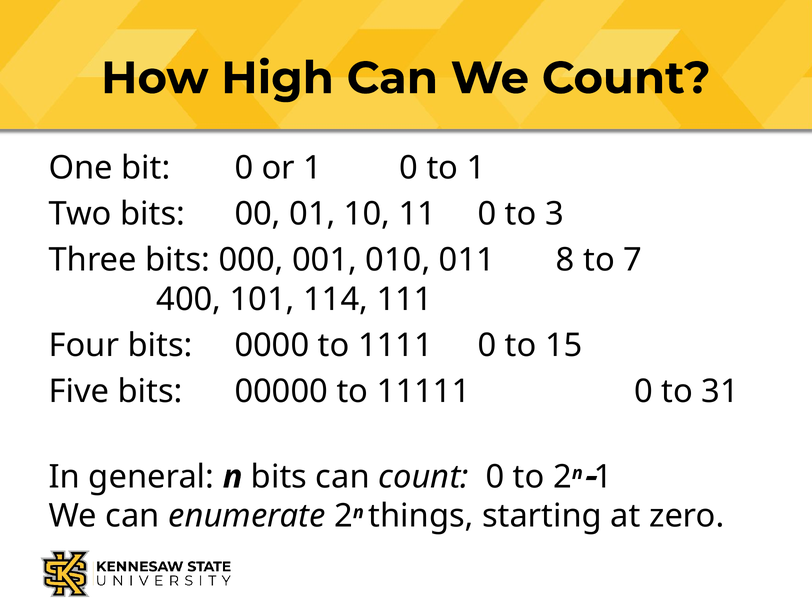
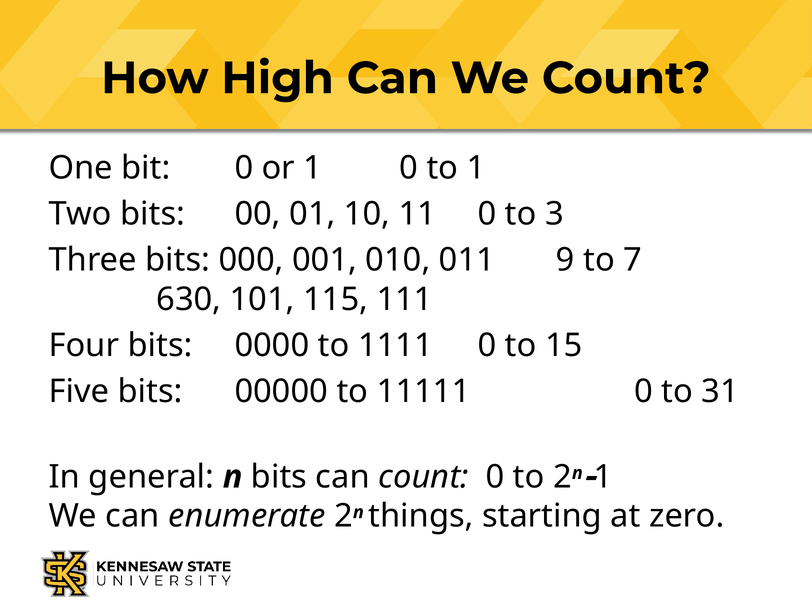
8: 8 -> 9 (565, 260)
400: 400 -> 630 (189, 299)
114: 114 -> 115 (336, 299)
